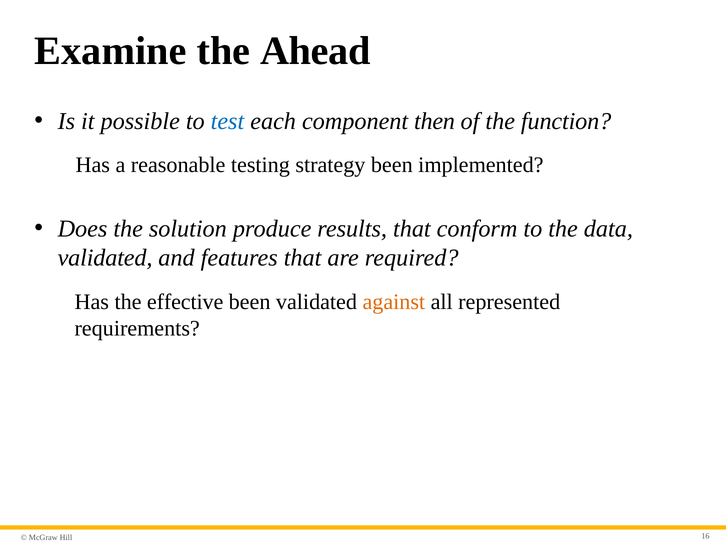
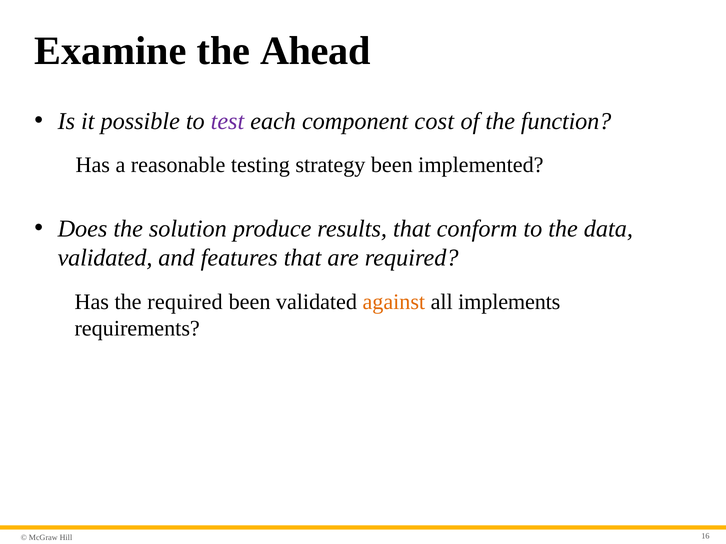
test colour: blue -> purple (227, 121)
then: then -> cost (434, 121)
the effective: effective -> required (185, 302)
represented: represented -> implements (509, 302)
